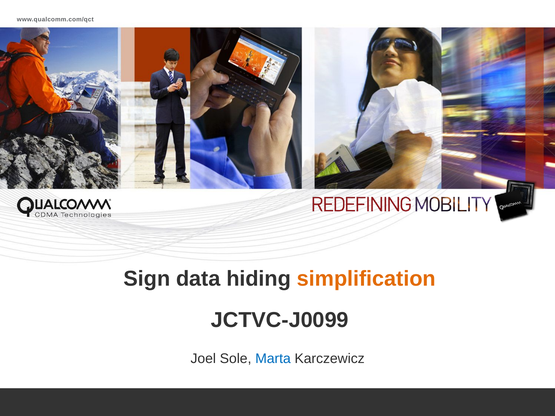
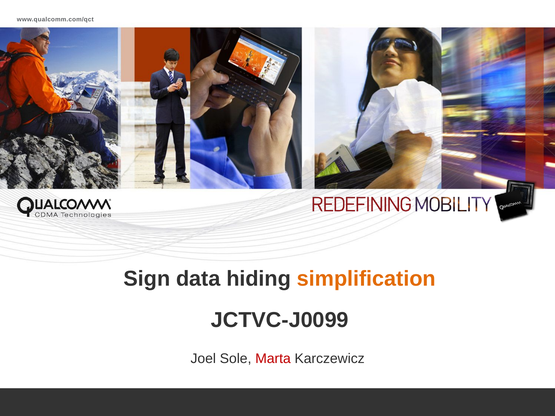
Marta colour: blue -> red (273, 359)
